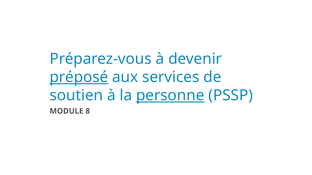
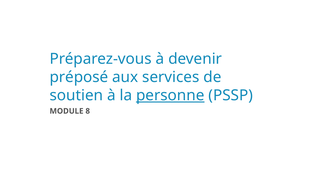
préposé underline: present -> none (79, 77)
